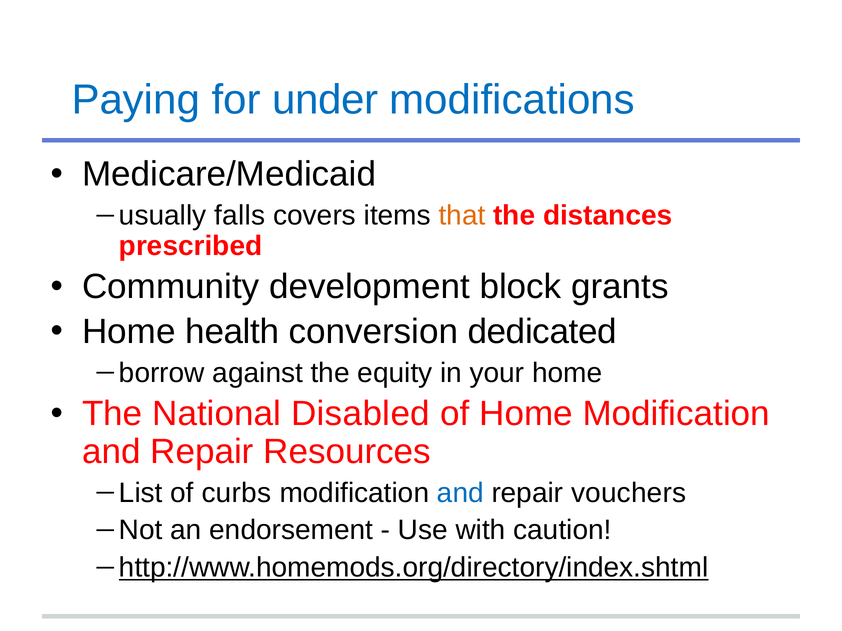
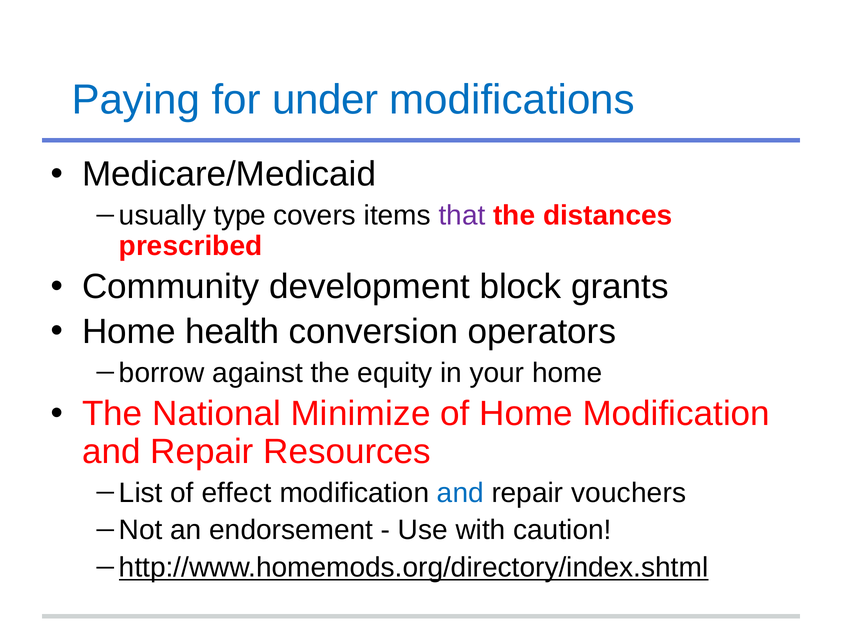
falls: falls -> type (240, 216)
that colour: orange -> purple (462, 216)
dedicated: dedicated -> operators (542, 332)
Disabled: Disabled -> Minimize (361, 414)
curbs: curbs -> effect (236, 493)
